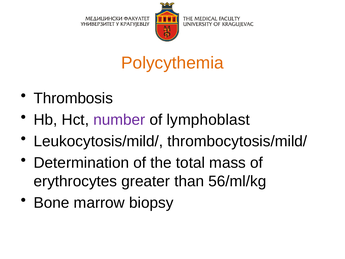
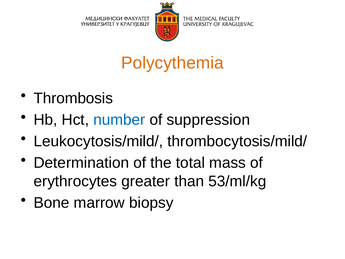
number colour: purple -> blue (119, 120)
lymphoblast: lymphoblast -> suppression (208, 120)
56/ml/kg: 56/ml/kg -> 53/ml/kg (237, 181)
